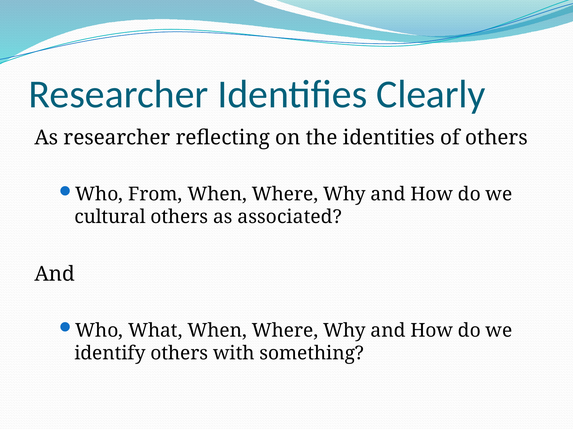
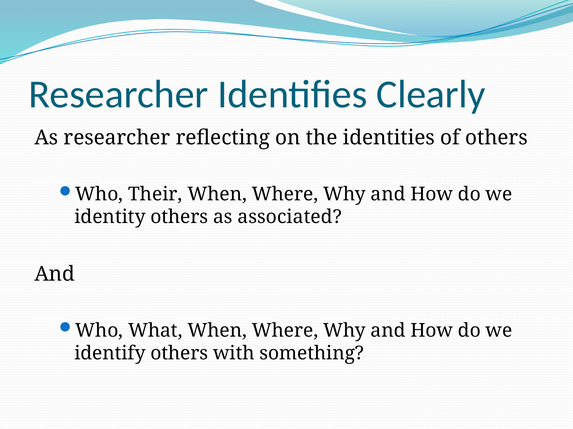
From: From -> Their (155, 194)
cultural: cultural -> identity (110, 217)
